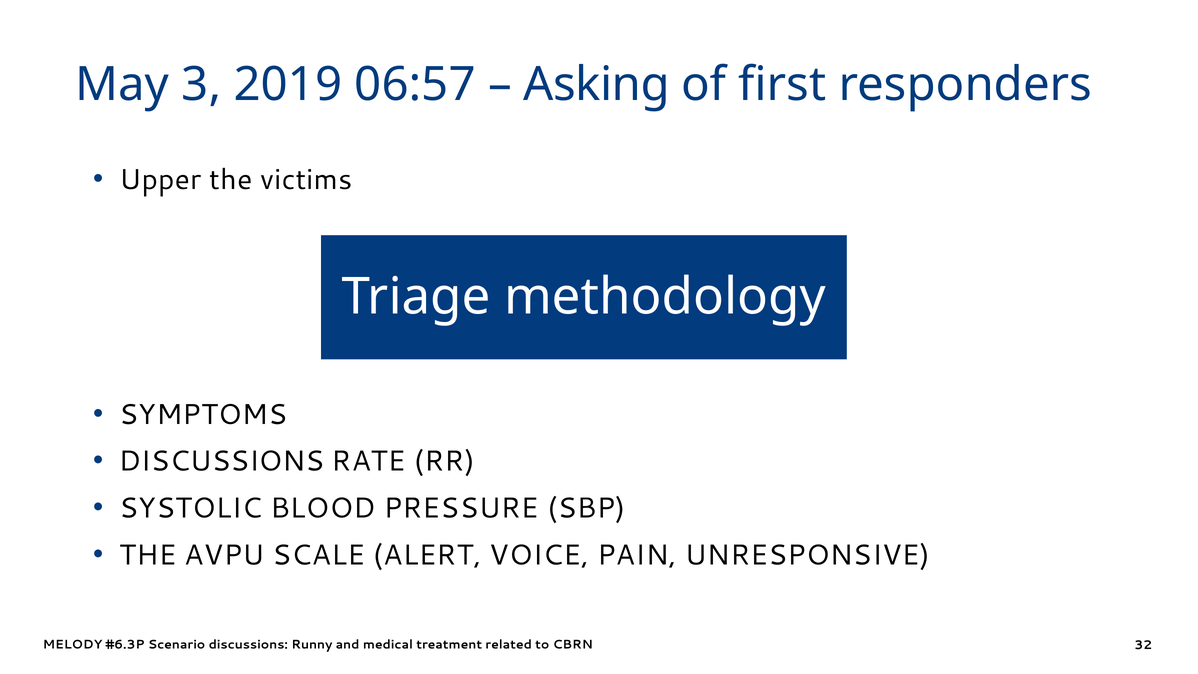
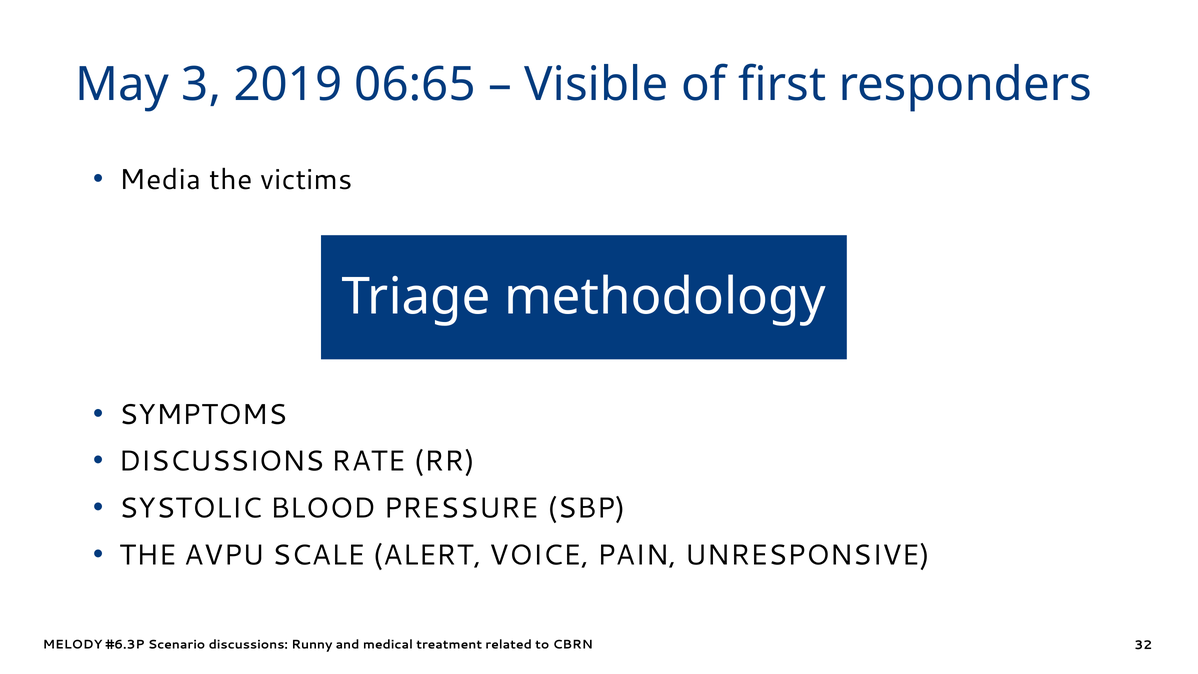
06:57: 06:57 -> 06:65 (415, 85)
Asking: Asking -> Visible (596, 85)
Upper: Upper -> Media (160, 180)
